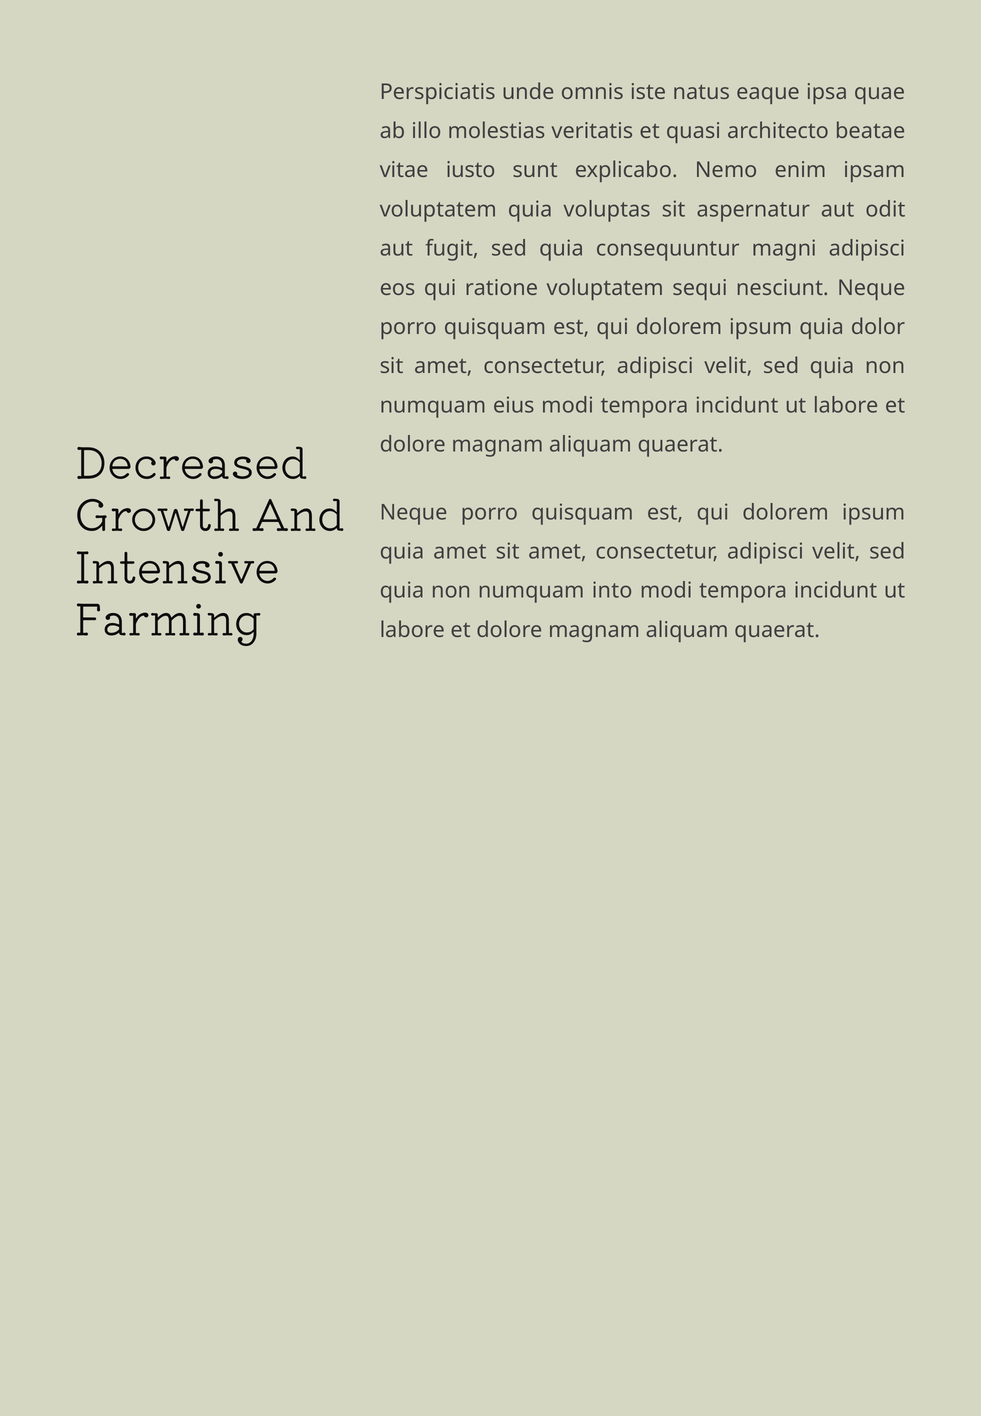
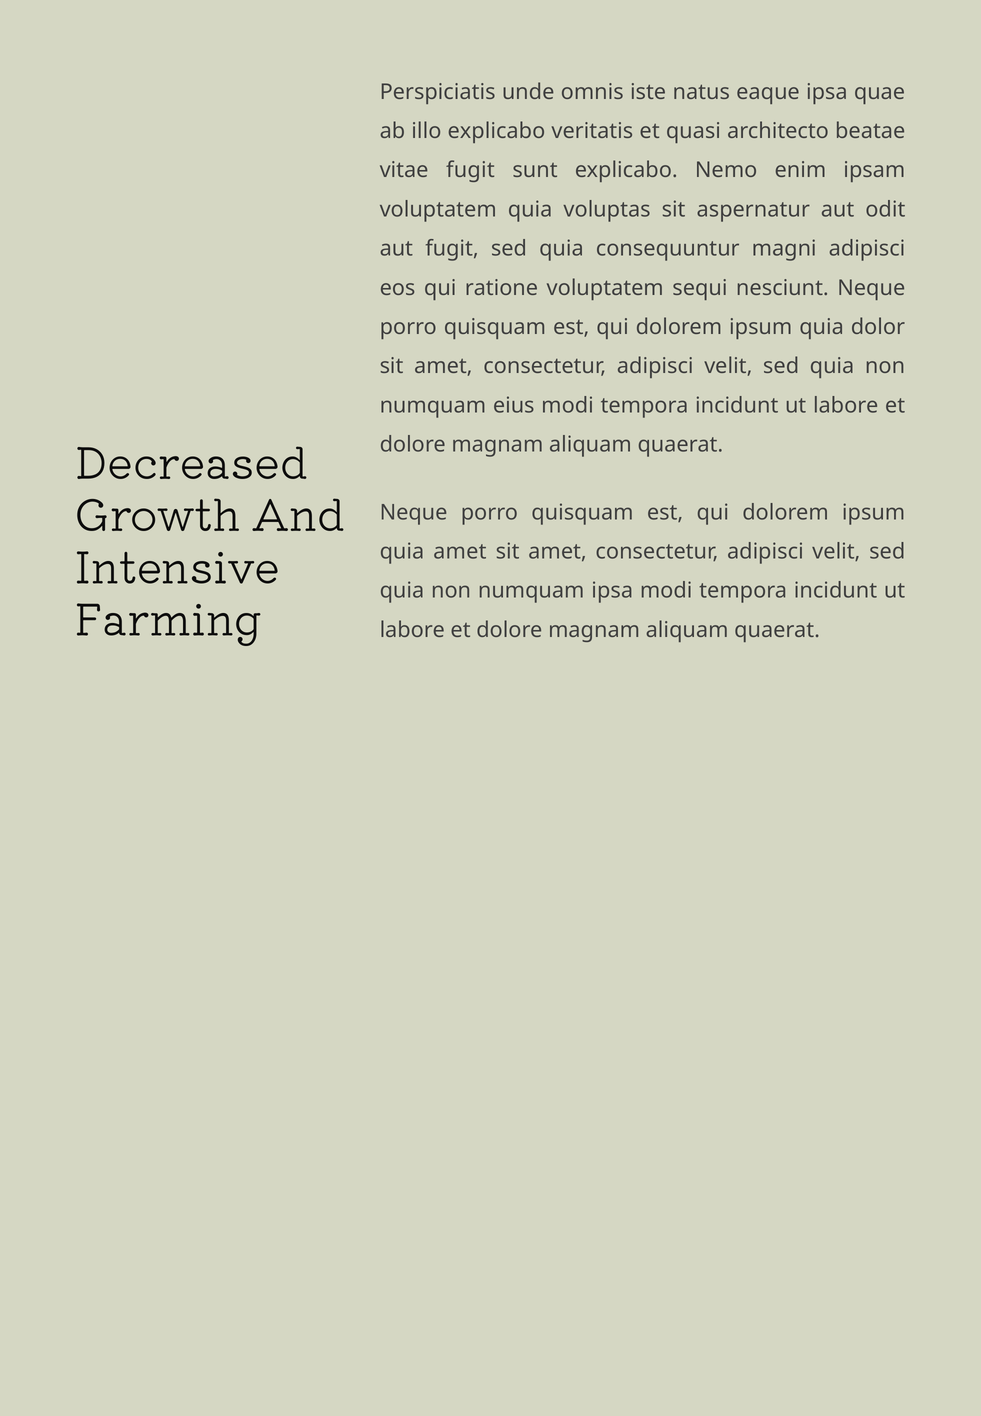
illo molestias: molestias -> explicabo (496, 131)
vitae iusto: iusto -> fugit (470, 170)
numquam into: into -> ipsa (612, 591)
